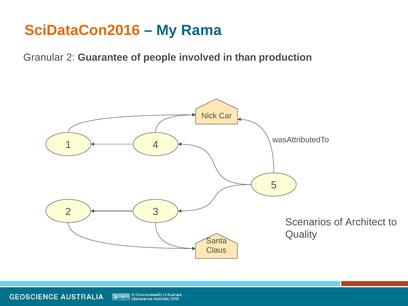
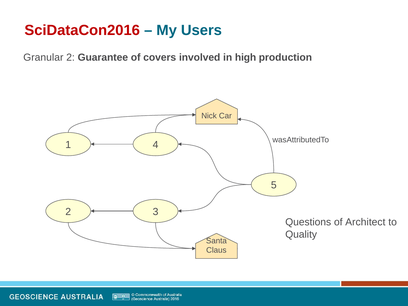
SciDataCon2016 colour: orange -> red (82, 30)
Rama: Rama -> Users (201, 30)
people: people -> covers (160, 58)
than: than -> high (246, 58)
Scenarios: Scenarios -> Questions (308, 222)
